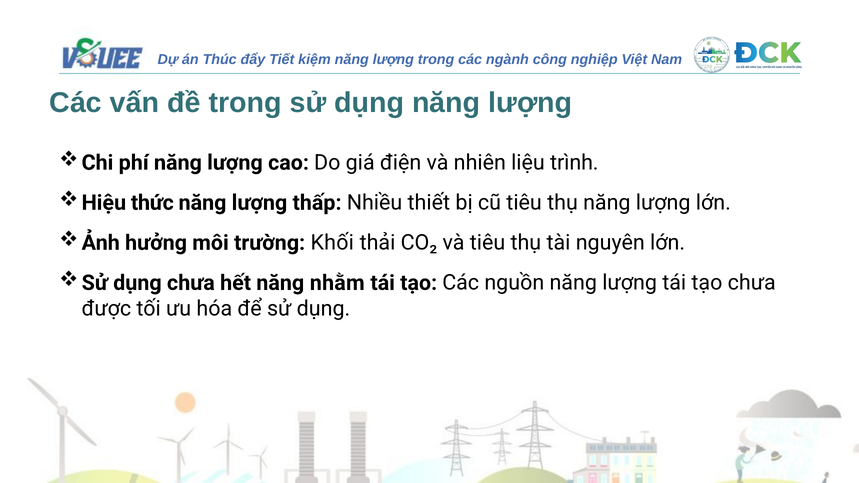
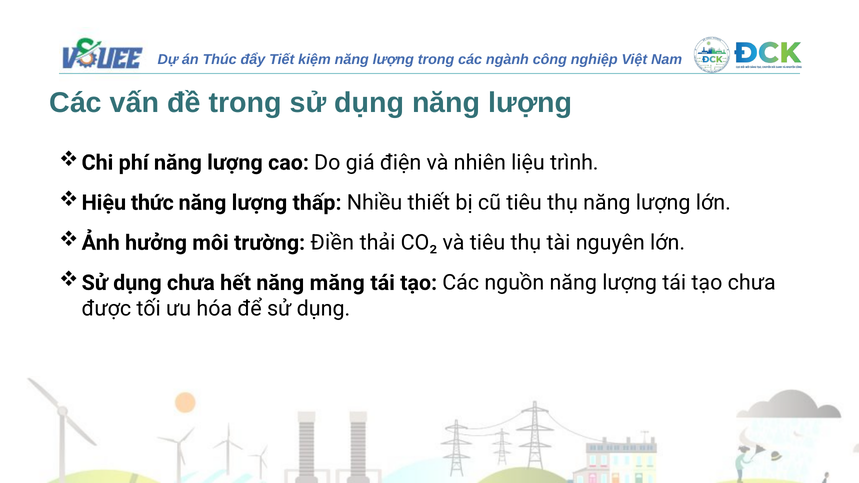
Khối: Khối -> Điền (332, 243)
nhằm: nhằm -> măng (337, 283)
